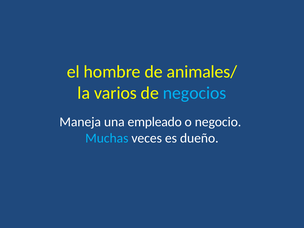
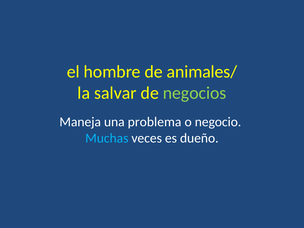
varios: varios -> salvar (115, 93)
negocios colour: light blue -> light green (195, 93)
empleado: empleado -> problema (155, 122)
